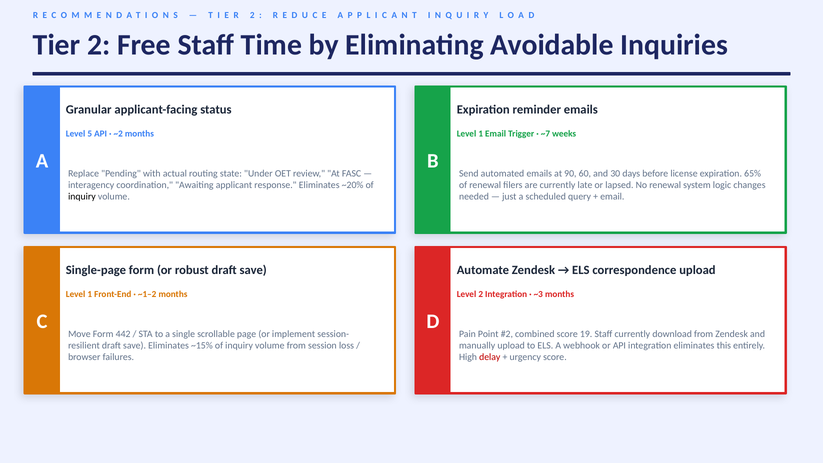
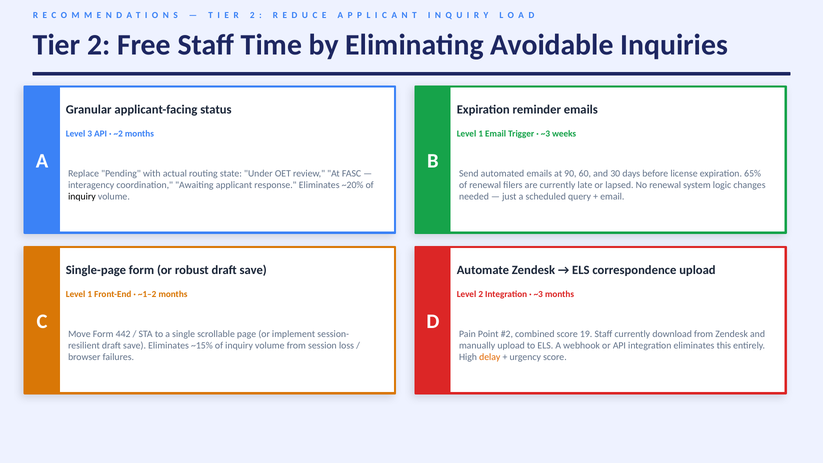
5: 5 -> 3 (90, 134)
~7: ~7 -> ~3 (545, 134)
delay colour: red -> orange (490, 357)
